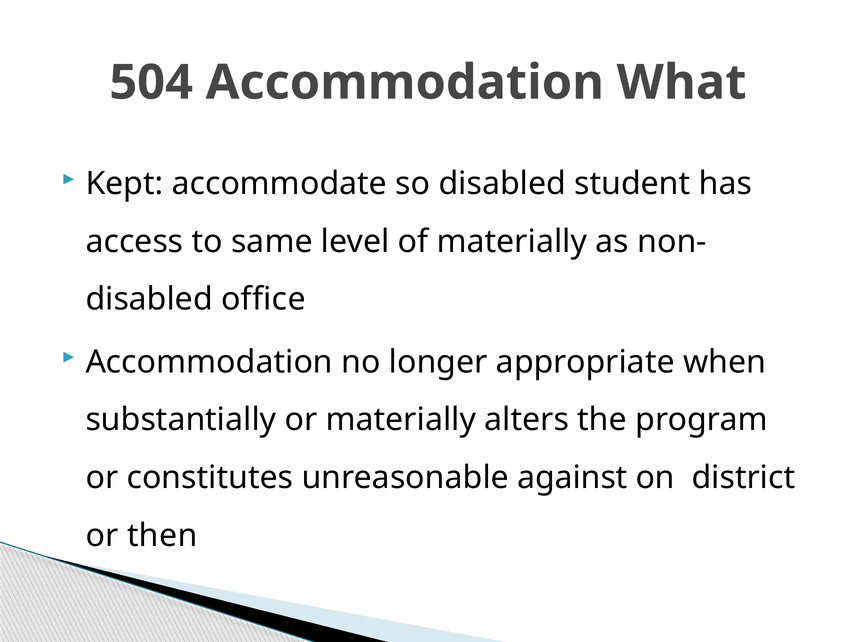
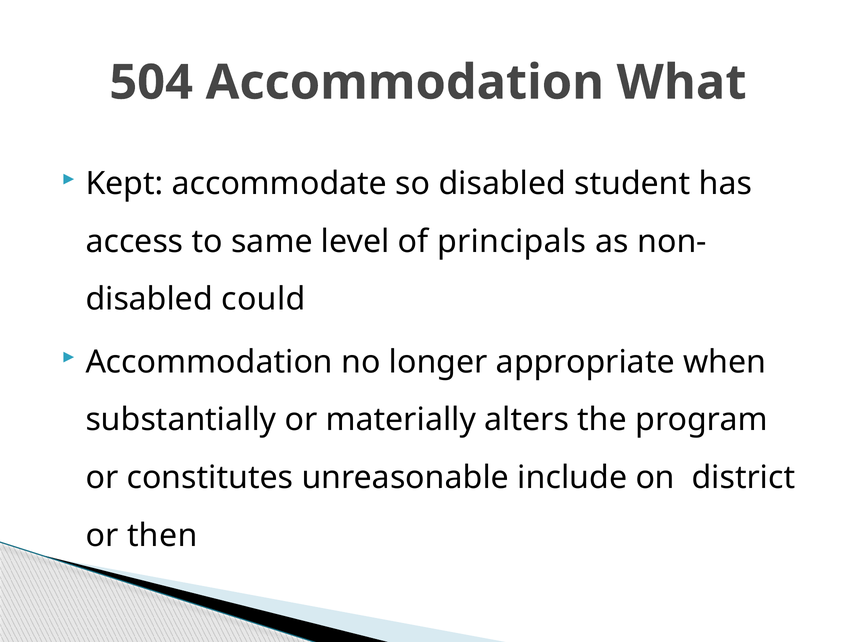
of materially: materially -> principals (512, 242)
office: office -> could (263, 300)
against: against -> include (572, 478)
